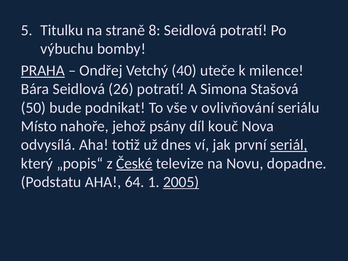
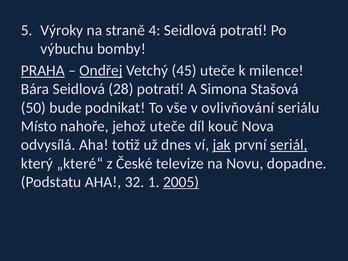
Titulku: Titulku -> Výroky (62, 30)
8: 8 -> 4 (155, 30)
Ondřej underline: none -> present (101, 71)
40: 40 -> 45 (184, 71)
26: 26 -> 28 (121, 89)
jehož psány: psány -> uteče (168, 126)
jak underline: none -> present (222, 145)
„popis“: „popis“ -> „které“ (80, 163)
České underline: present -> none (134, 163)
64: 64 -> 32 (135, 182)
